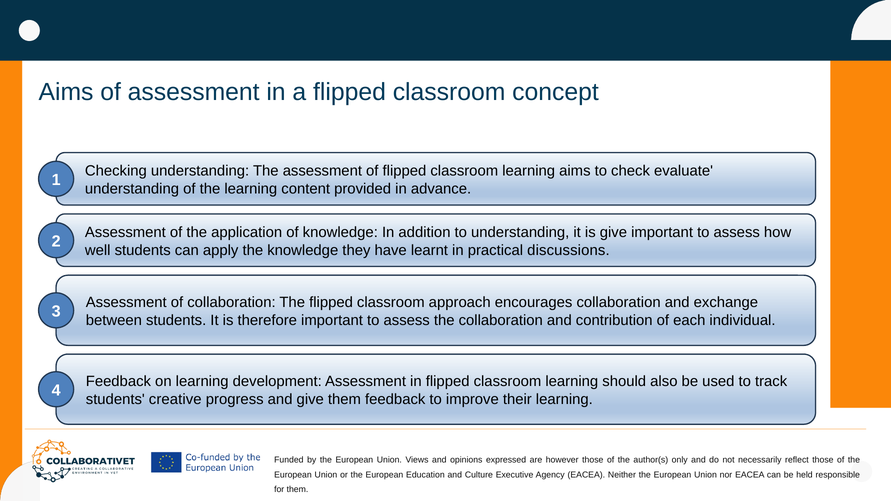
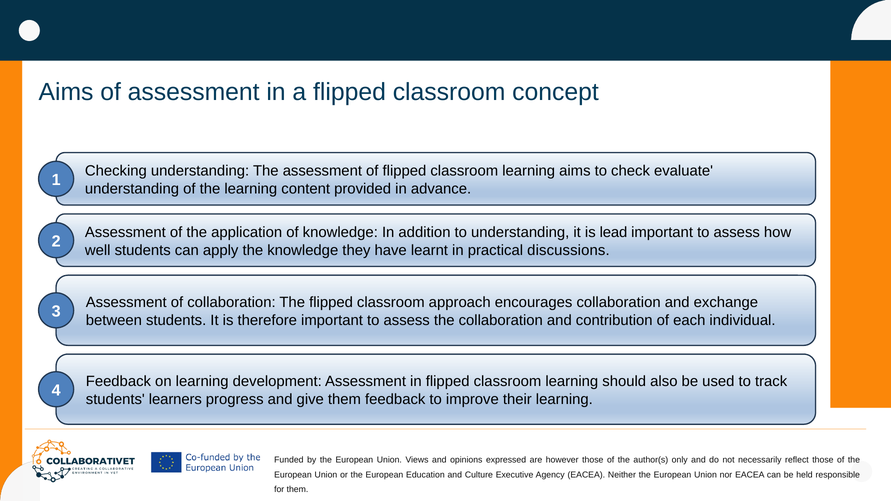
is give: give -> lead (613, 232)
creative: creative -> learners (175, 399)
